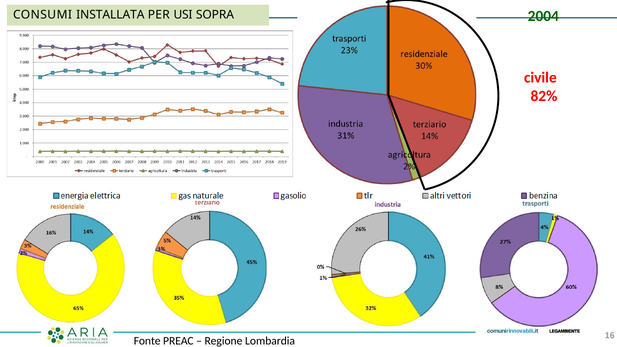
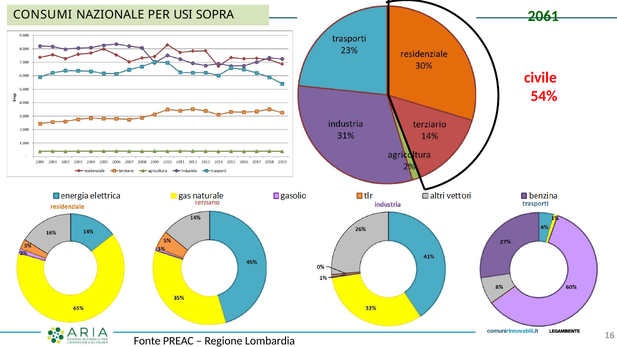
2004: 2004 -> 2061 (543, 16)
INSTALLATA: INSTALLATA -> NAZIONALE (110, 15)
82%: 82% -> 54% (544, 96)
